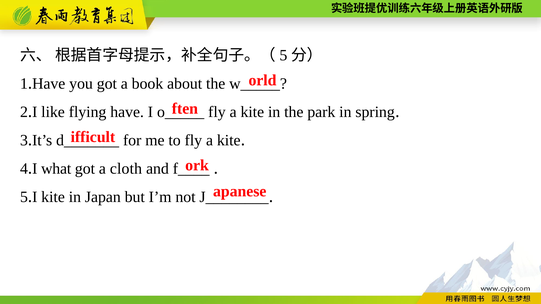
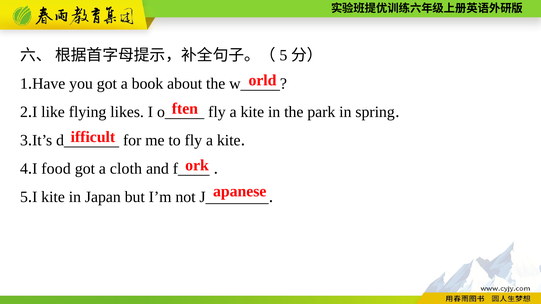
flying have: have -> likes (127, 112)
what: what -> food (56, 169)
